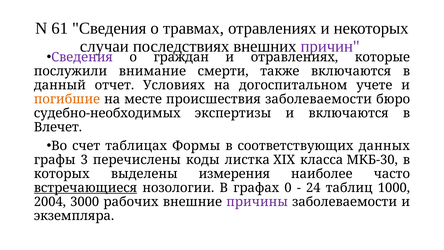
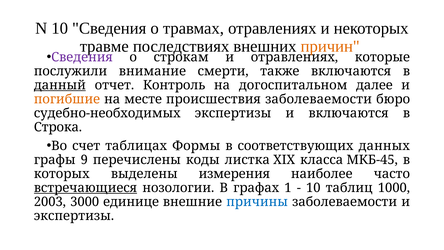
N 61: 61 -> 10 (60, 28)
случаи: случаи -> травме (104, 46)
причин colour: purple -> orange (330, 46)
граждан: граждан -> строкам (181, 57)
данный underline: none -> present (60, 85)
Условиях: Условиях -> Контроль (174, 85)
учете: учете -> далее (374, 85)
Влечет: Влечет -> Строка (58, 127)
3: 3 -> 9 (84, 160)
МКБ-30: МКБ-30 -> МКБ-45 (372, 160)
0: 0 -> 1 (288, 188)
24: 24 -> 10 (313, 188)
2004: 2004 -> 2003 (50, 202)
рабочих: рабочих -> единице (131, 202)
причины colour: purple -> blue (257, 202)
экземпляра: экземпляра -> экспертизы (74, 216)
